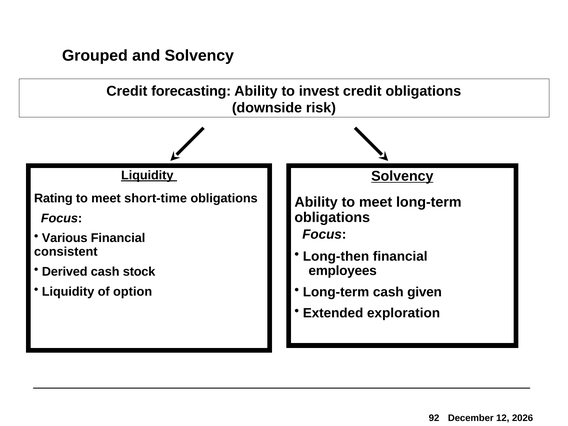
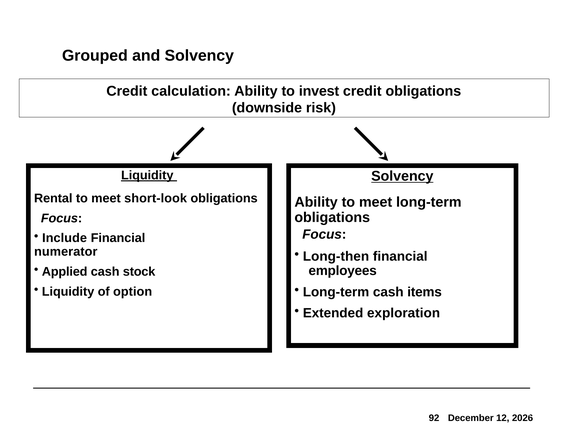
forecasting: forecasting -> calculation (191, 91)
Rating: Rating -> Rental (53, 198)
short-time: short-time -> short-look (156, 198)
Various: Various -> Include (65, 238)
consistent: consistent -> numerator (66, 252)
Derived: Derived -> Applied (65, 272)
given: given -> items (425, 292)
